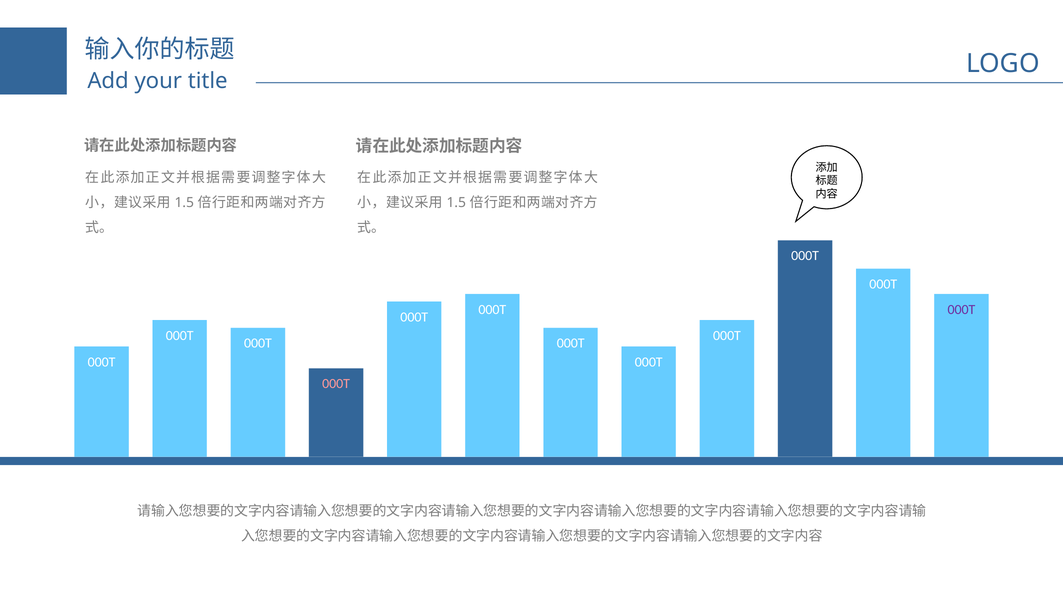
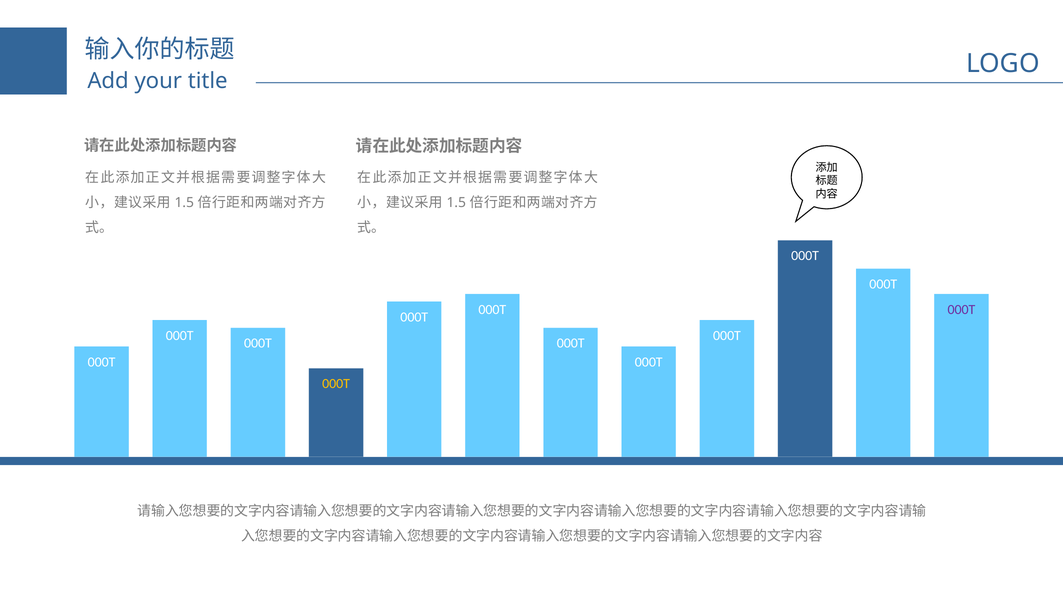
000T colour: pink -> yellow (336, 384)
